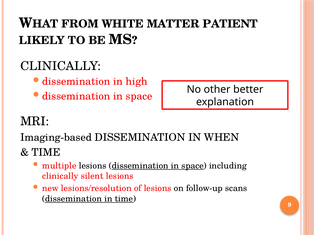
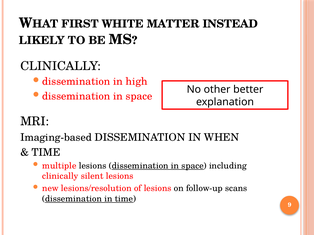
FROM: FROM -> FIRST (80, 24)
PATIENT: PATIENT -> INSTEAD (230, 24)
